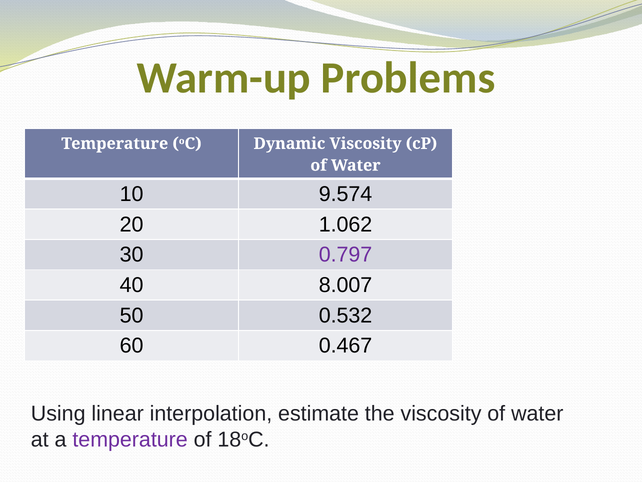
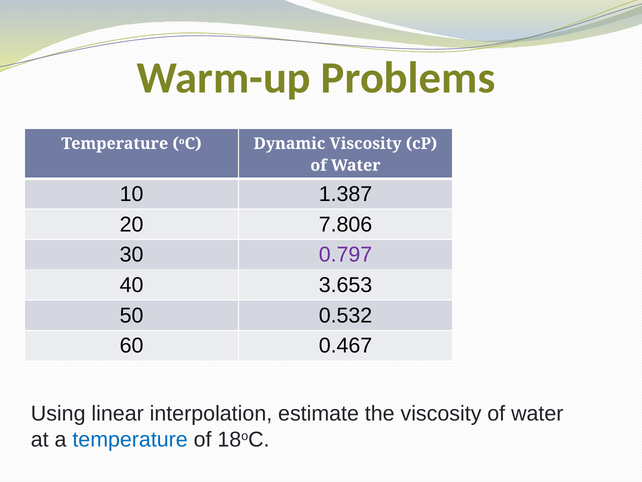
9.574: 9.574 -> 1.387 (346, 194)
1.062: 1.062 -> 7.806 (346, 224)
8.007: 8.007 -> 3.653 (346, 285)
temperature colour: purple -> blue (130, 439)
